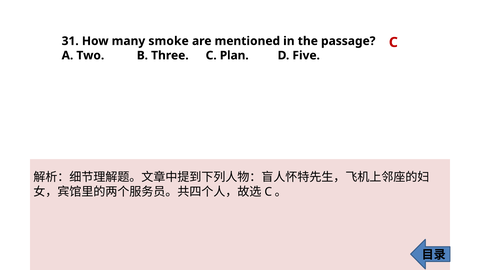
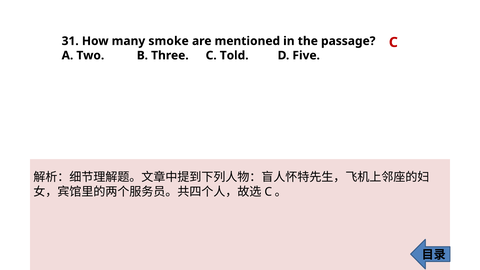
Plan: Plan -> Told (234, 55)
